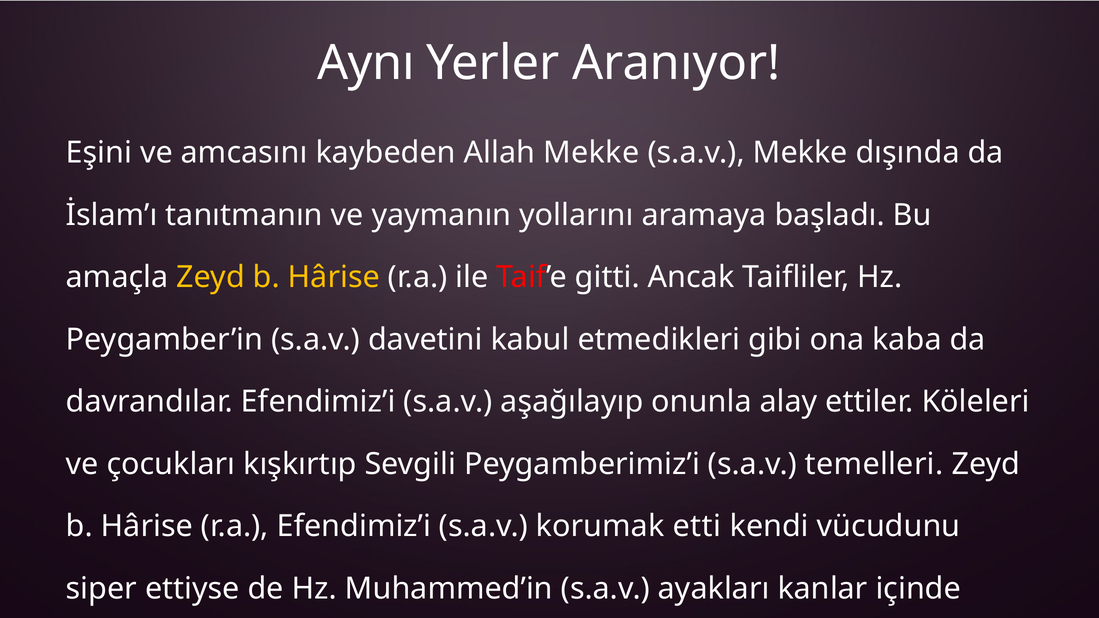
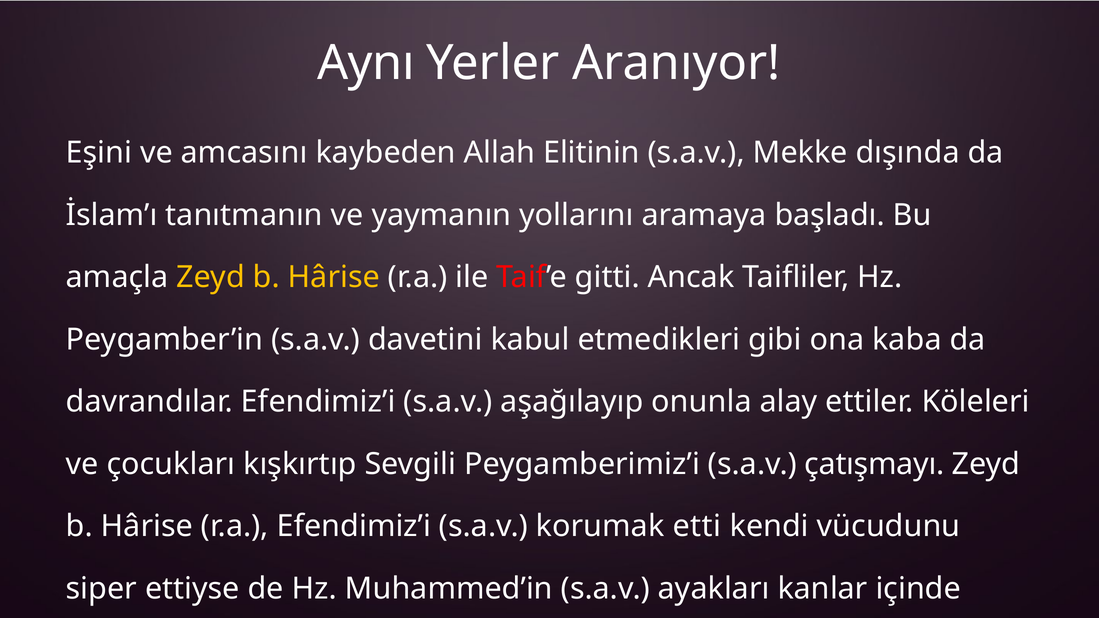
Allah Mekke: Mekke -> Elitinin (591, 153)
temelleri: temelleri -> çatışmayı (874, 464)
